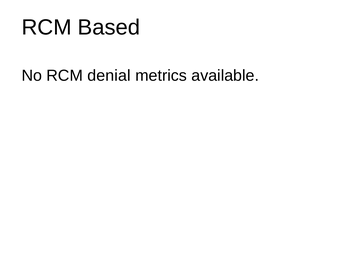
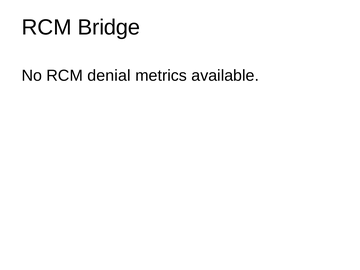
Based: Based -> Bridge (109, 27)
